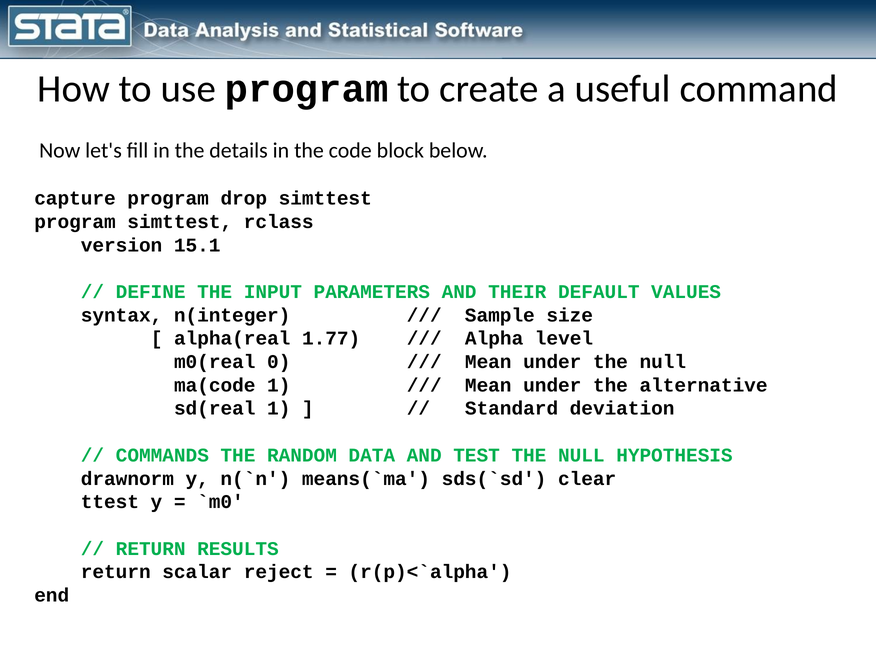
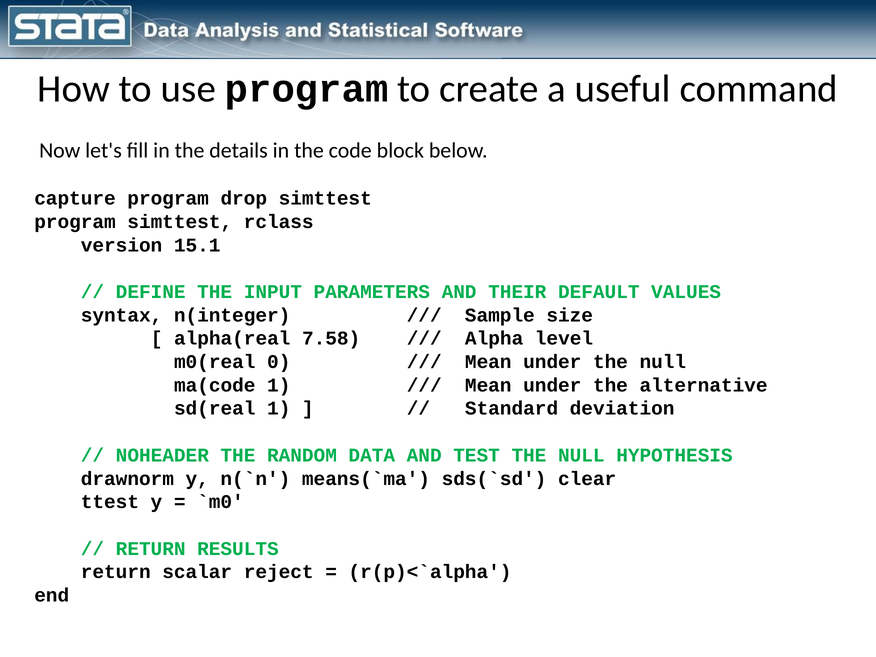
1.77: 1.77 -> 7.58 (331, 339)
COMMANDS: COMMANDS -> NOHEADER (162, 455)
